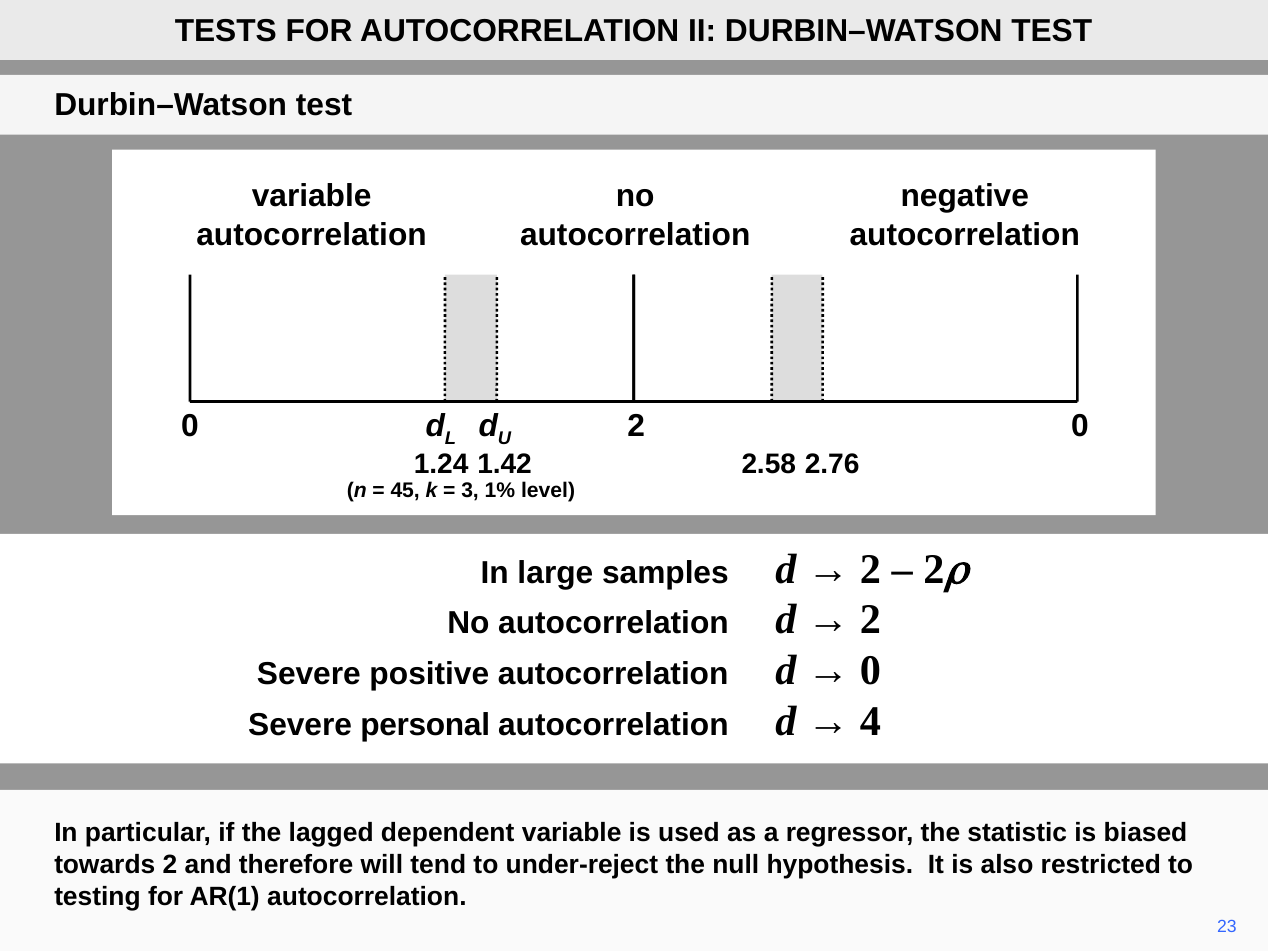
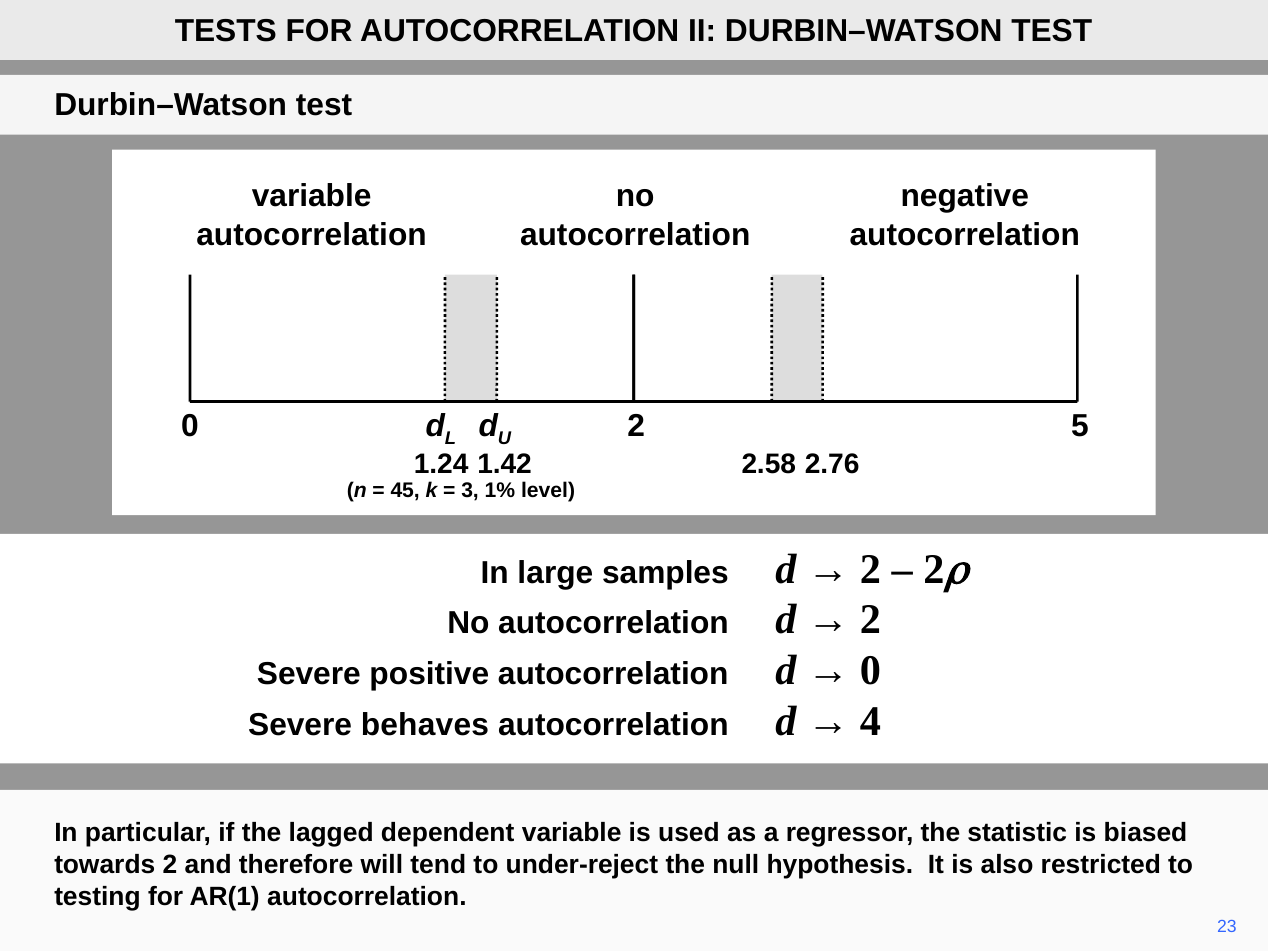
0: 0 -> 5 (1080, 426)
personal: personal -> behaves (425, 725)
